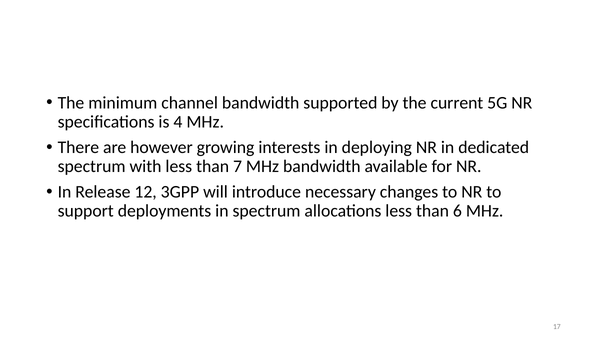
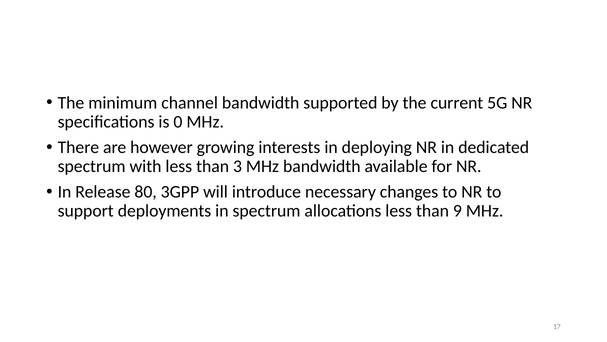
4: 4 -> 0 (178, 122)
7: 7 -> 3 (238, 166)
12: 12 -> 80 (146, 192)
6: 6 -> 9 (457, 211)
